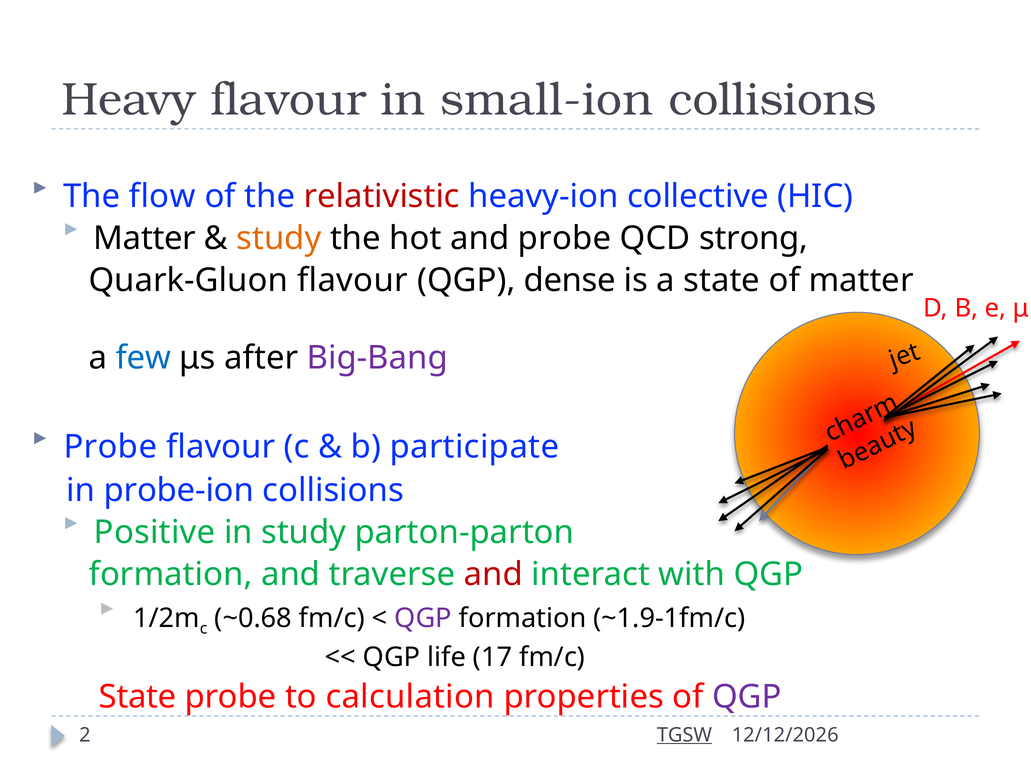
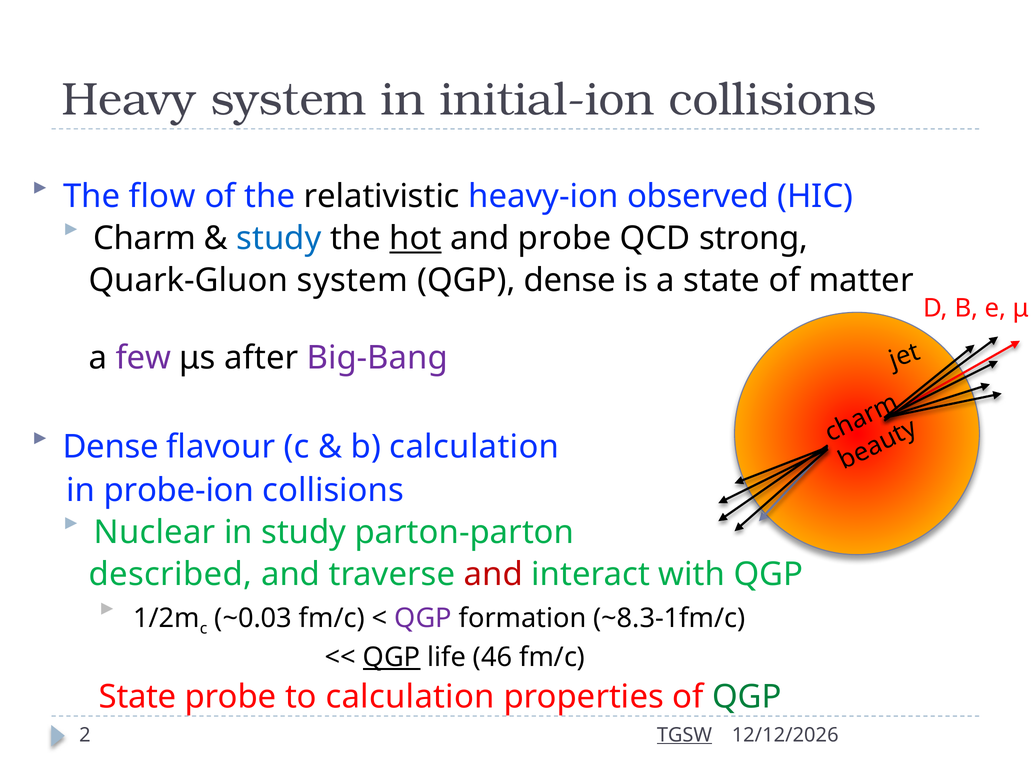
Heavy flavour: flavour -> system (289, 99)
small-ion: small-ion -> initial-ion (547, 99)
relativistic colour: red -> black (382, 197)
collective: collective -> observed (698, 197)
Matter: Matter -> Charm (145, 239)
study colour: orange -> blue (279, 239)
hot underline: none -> present (415, 239)
Quark-Gluon flavour: flavour -> system (353, 280)
few colour: blue -> purple (143, 358)
Probe: Probe -> Dense (111, 447)
b participate: participate -> calculation (474, 447)
Positive: Positive -> Nuclear (155, 532)
formation: formation -> described (170, 574)
~0.68: ~0.68 -> ~0.03 (253, 618)
~1.9-1fm/c: ~1.9-1fm/c -> ~8.3-1fm/c (669, 618)
QGP underline: none -> present (392, 658)
17: 17 -> 46 (493, 658)
QGP colour: purple -> green (747, 697)
